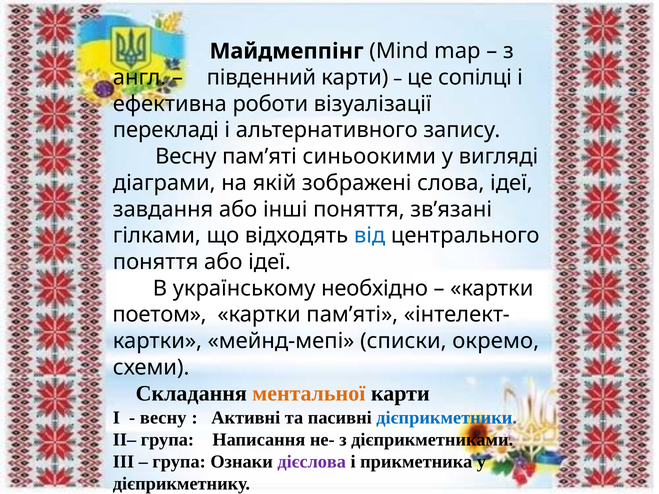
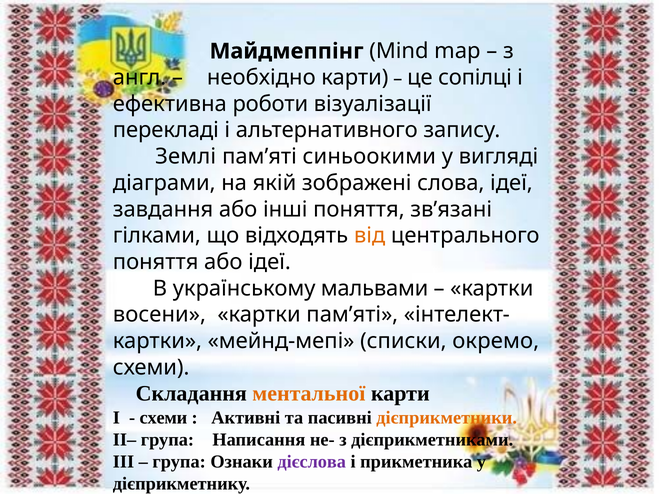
південний: південний -> необхідно (261, 78)
Весну: Весну -> Землі (186, 157)
від colour: blue -> orange (370, 236)
необхідно: необхідно -> мальвами (375, 288)
поетом: поетом -> восени (159, 315)
весну: весну -> схеми (163, 418)
дієприкметники colour: blue -> orange (447, 418)
